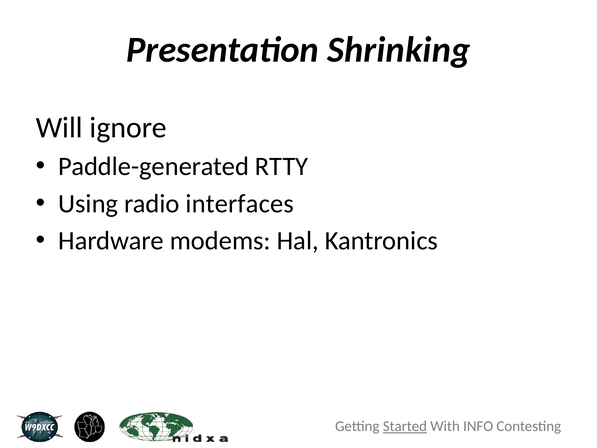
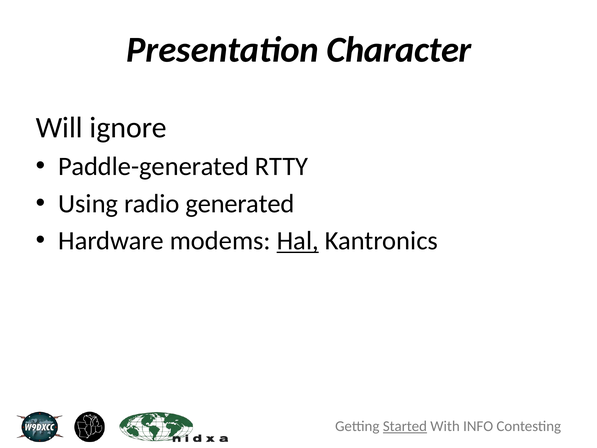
Shrinking: Shrinking -> Character (399, 50)
interfaces: interfaces -> generated (240, 204)
Hal underline: none -> present (298, 241)
